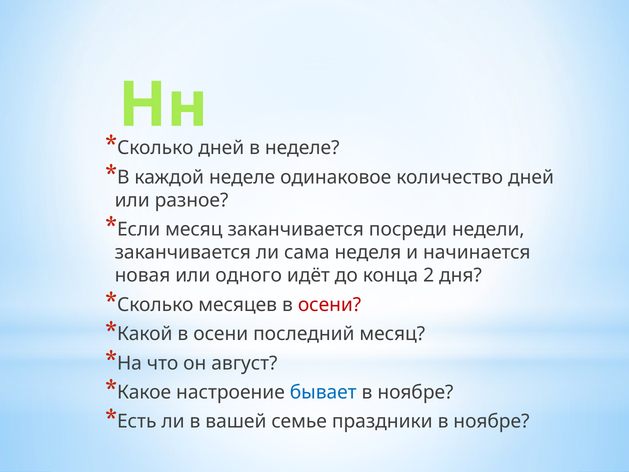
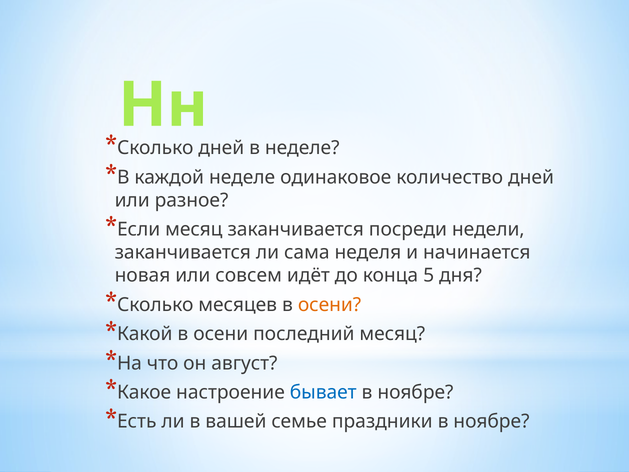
одного: одного -> совсем (249, 275)
2: 2 -> 5 (429, 275)
осени colour: red -> orange (330, 305)
